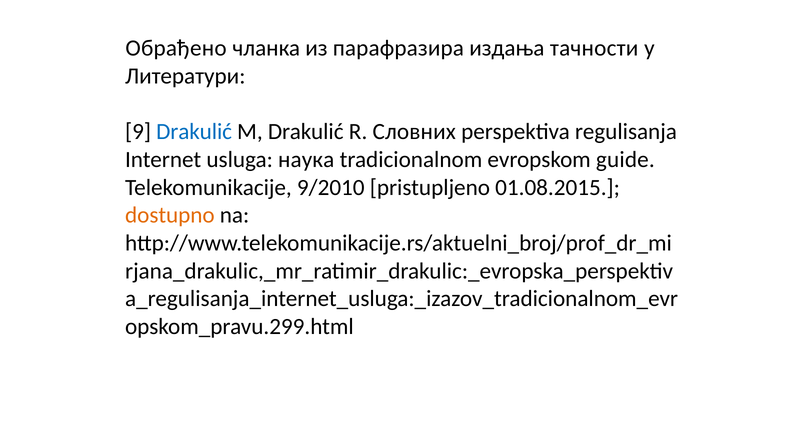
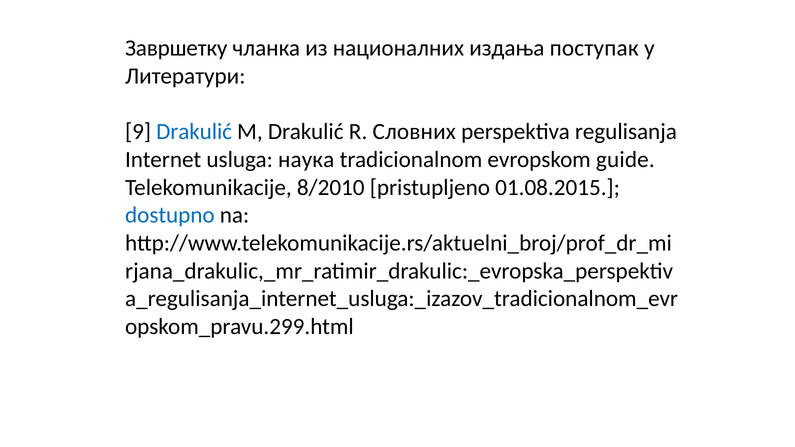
Обрађено: Обрађено -> Завршетку (176, 48)
парафразира: парафразира -> националних (398, 48)
тачности: тачности -> поступак (594, 48)
9/2010: 9/2010 -> 8/2010 (331, 187)
dostupno colour: orange -> blue (170, 215)
